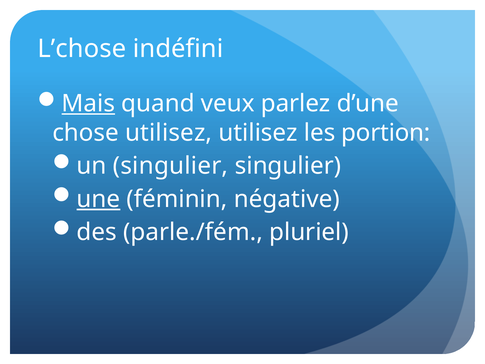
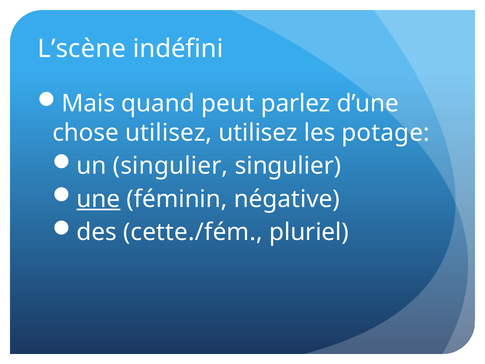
L’chose: L’chose -> L’scène (82, 49)
Mais underline: present -> none (88, 104)
veux: veux -> peut (228, 104)
portion: portion -> potage (386, 133)
parle./fém: parle./fém -> cette./fém (193, 232)
